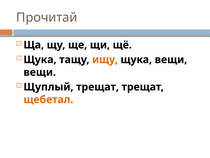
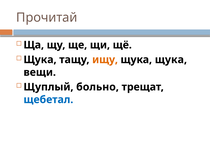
щука вещи: вещи -> щука (171, 59)
Щуплый трещат: трещат -> больно (98, 87)
щебетал colour: orange -> blue (48, 99)
